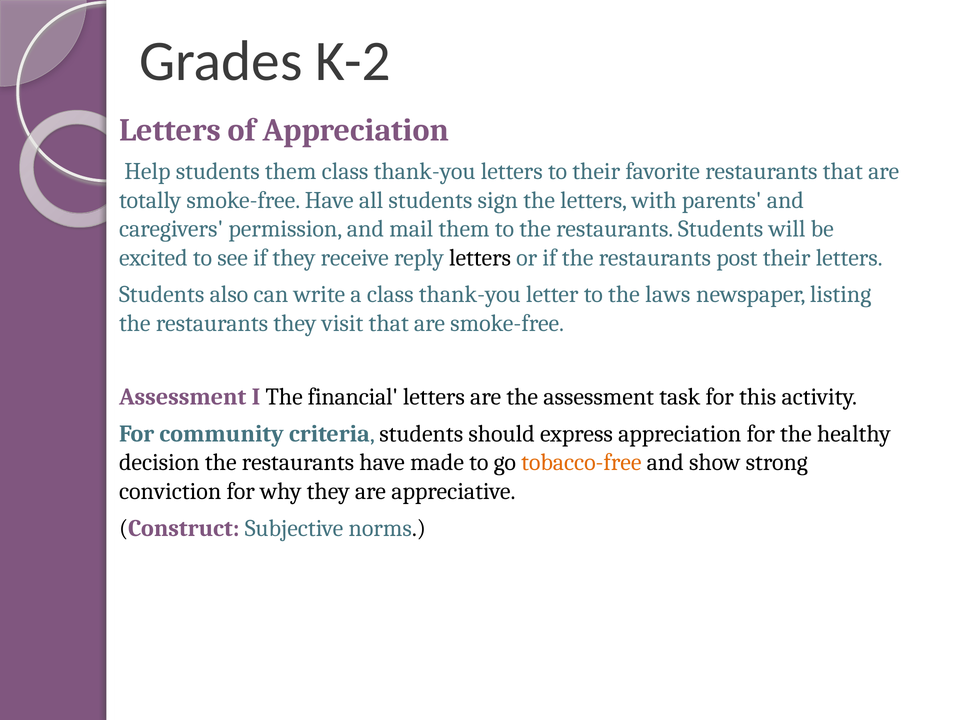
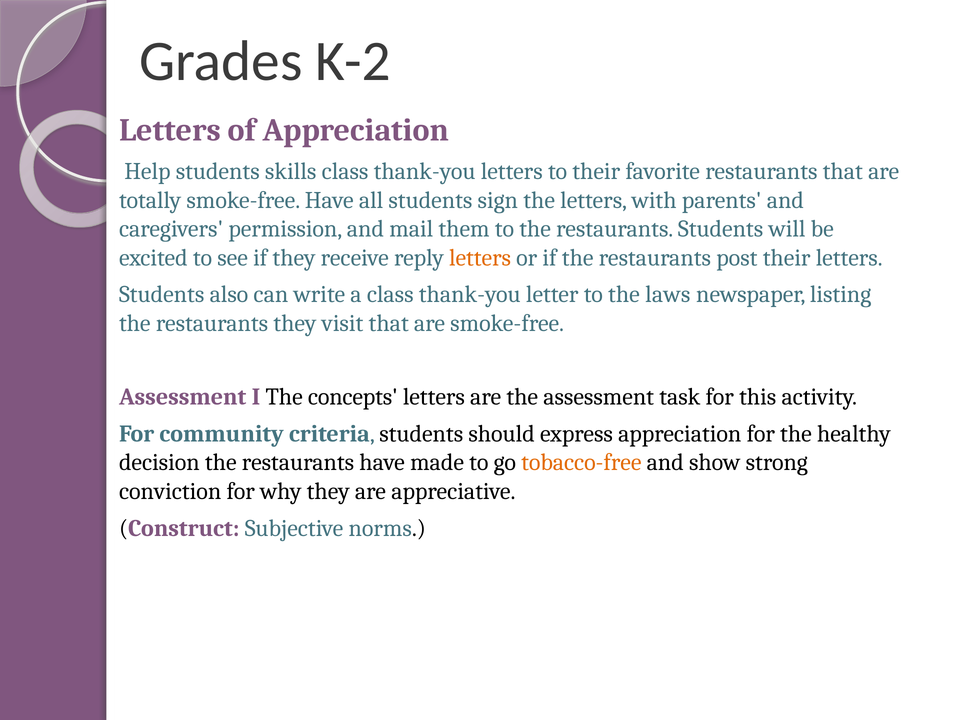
students them: them -> skills (291, 171)
letters colour: black -> orange (480, 258)
financial: financial -> concepts (353, 397)
